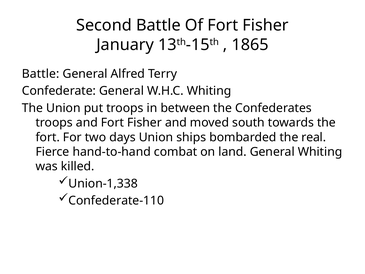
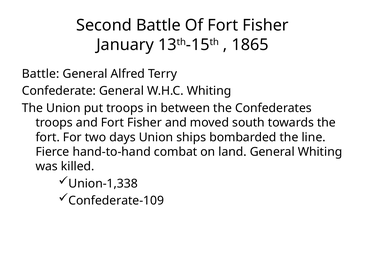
real: real -> line (314, 137)
Confederate-110: Confederate-110 -> Confederate-109 (116, 200)
